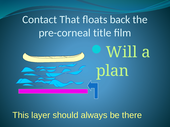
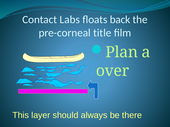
That: That -> Labs (70, 20)
Will: Will -> Plan (122, 52)
plan: plan -> over (112, 71)
